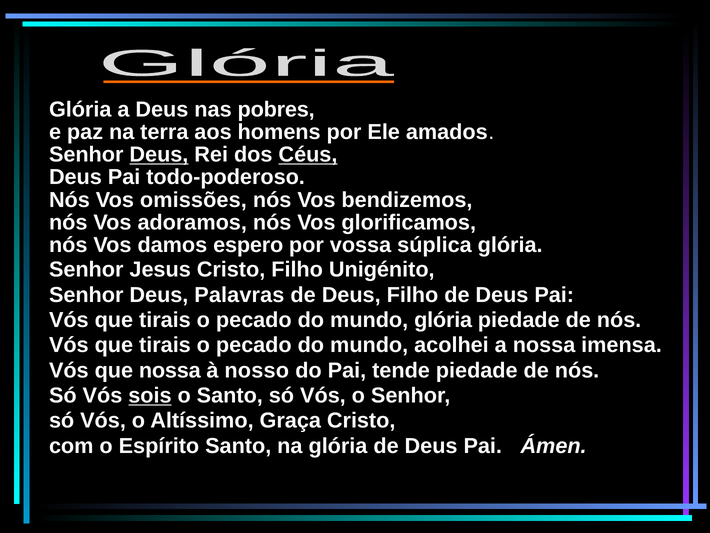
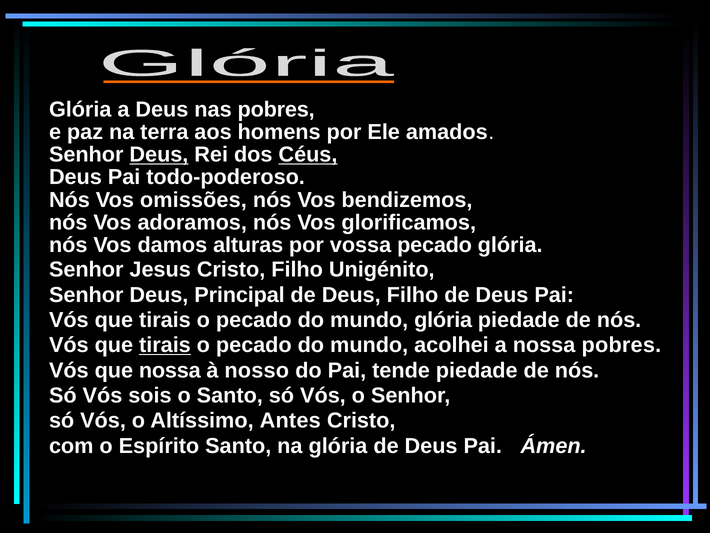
espero: espero -> alturas (248, 245)
vossa súplica: súplica -> pecado (435, 245)
Palavras: Palavras -> Principal (240, 295)
tirais underline: none -> present (165, 345)
nossa imensa: imensa -> pobres (621, 345)
sois underline: present -> none (150, 395)
Graça: Graça -> Antes (290, 420)
